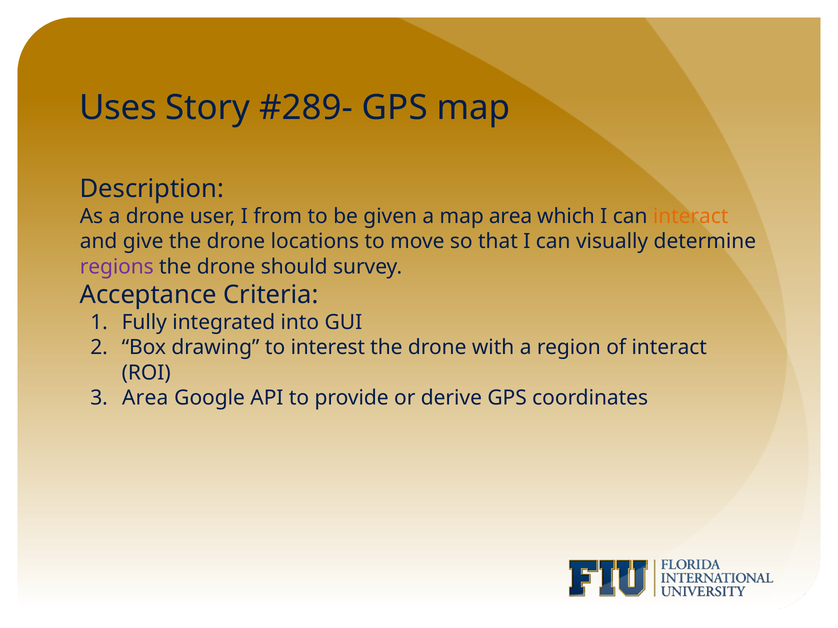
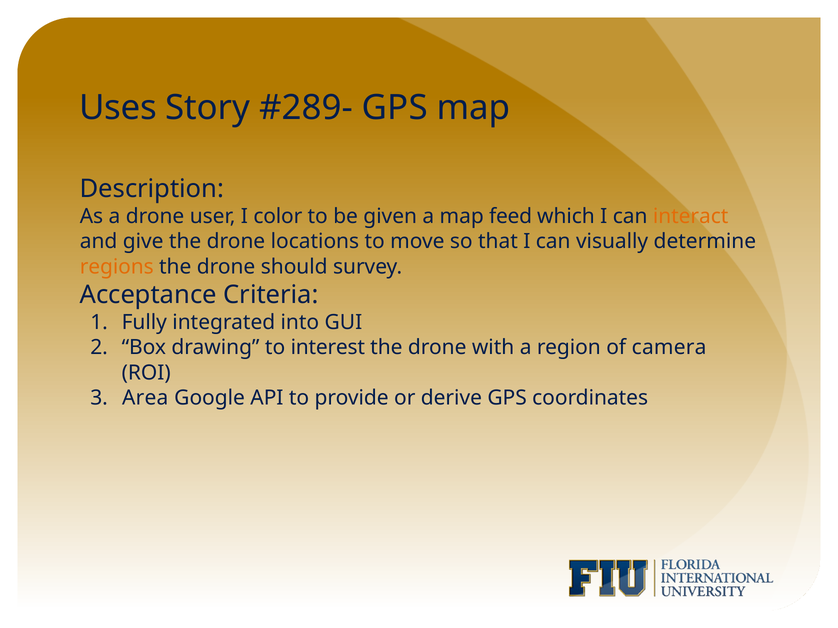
from: from -> color (278, 217)
map area: area -> feed (511, 217)
regions colour: purple -> orange (117, 267)
of interact: interact -> camera (669, 348)
